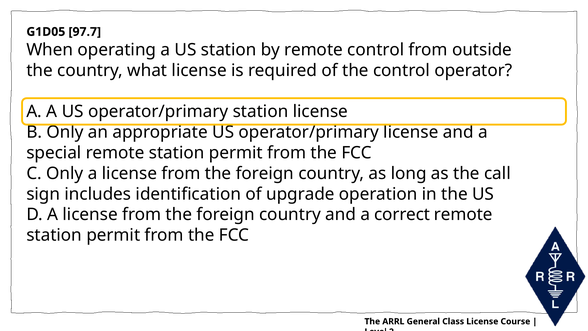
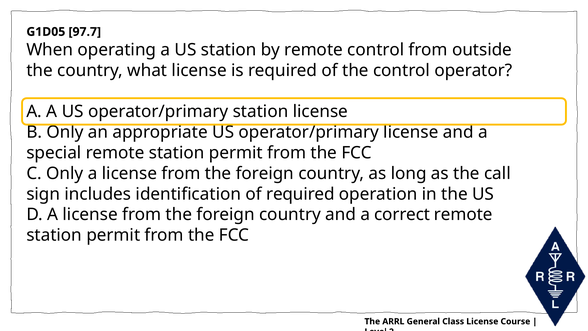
of upgrade: upgrade -> required (300, 194)
